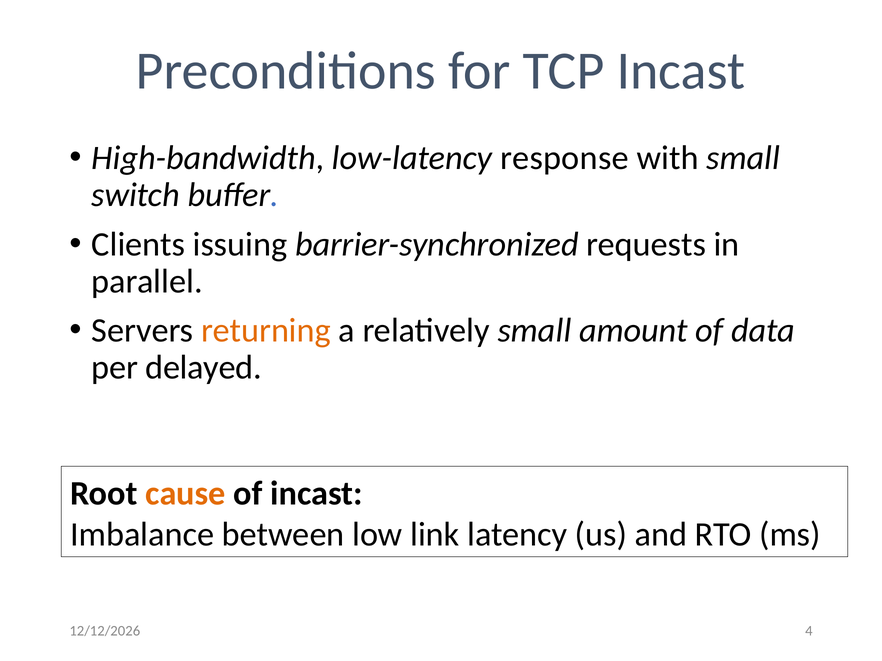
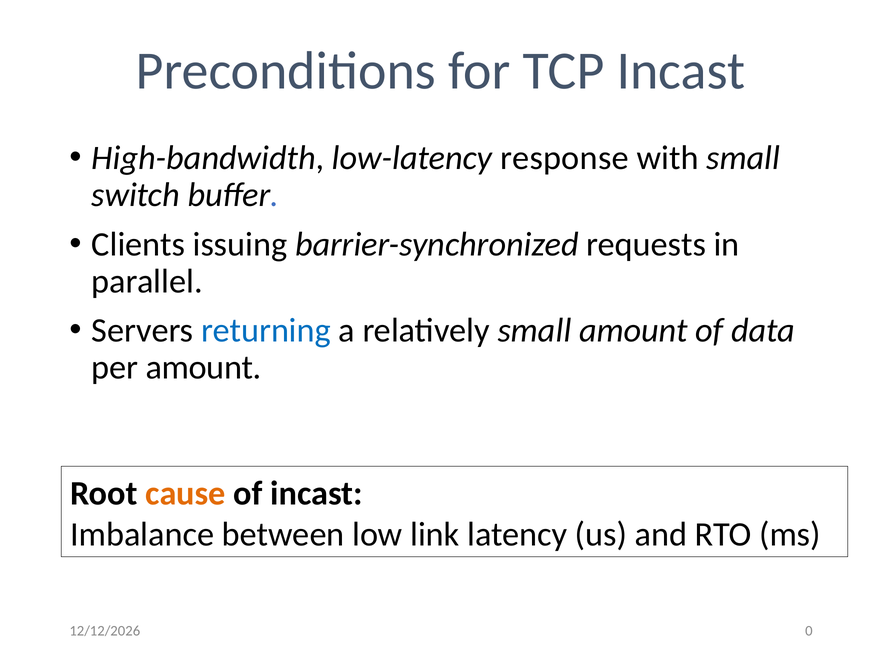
returning colour: orange -> blue (266, 331)
per delayed: delayed -> amount (204, 368)
4: 4 -> 0 (809, 632)
